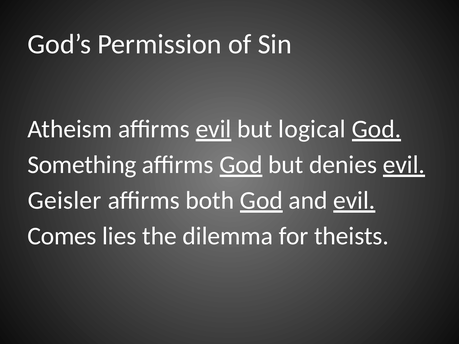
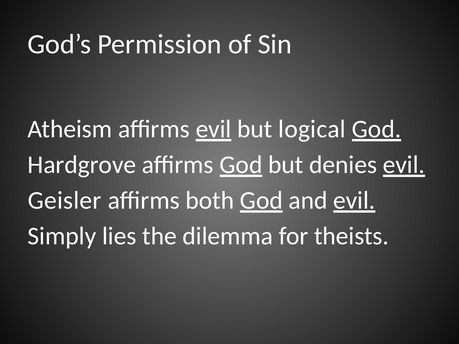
Something: Something -> Hardgrove (82, 165)
Comes: Comes -> Simply (62, 236)
